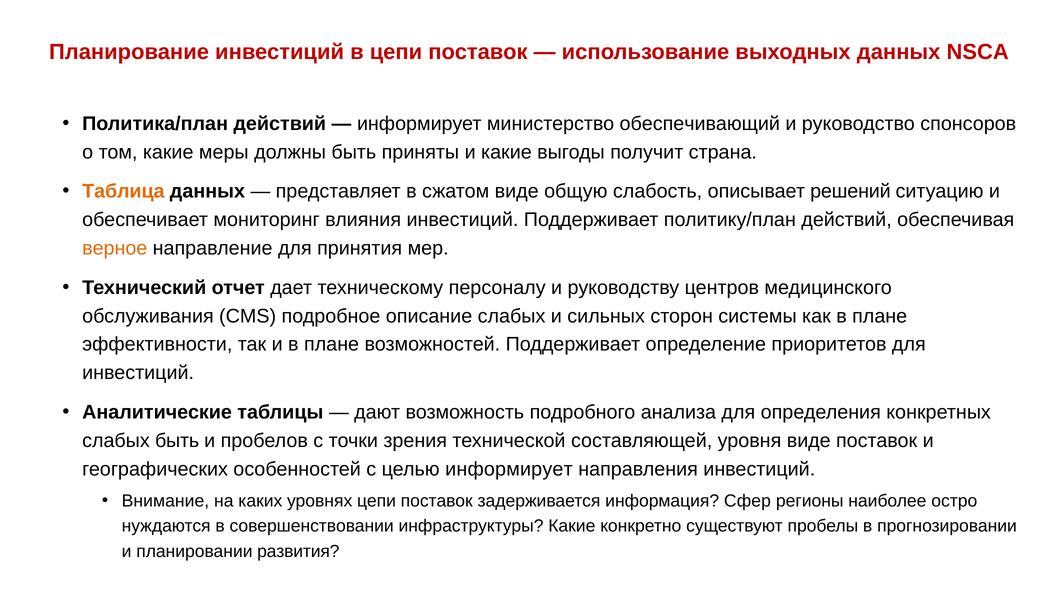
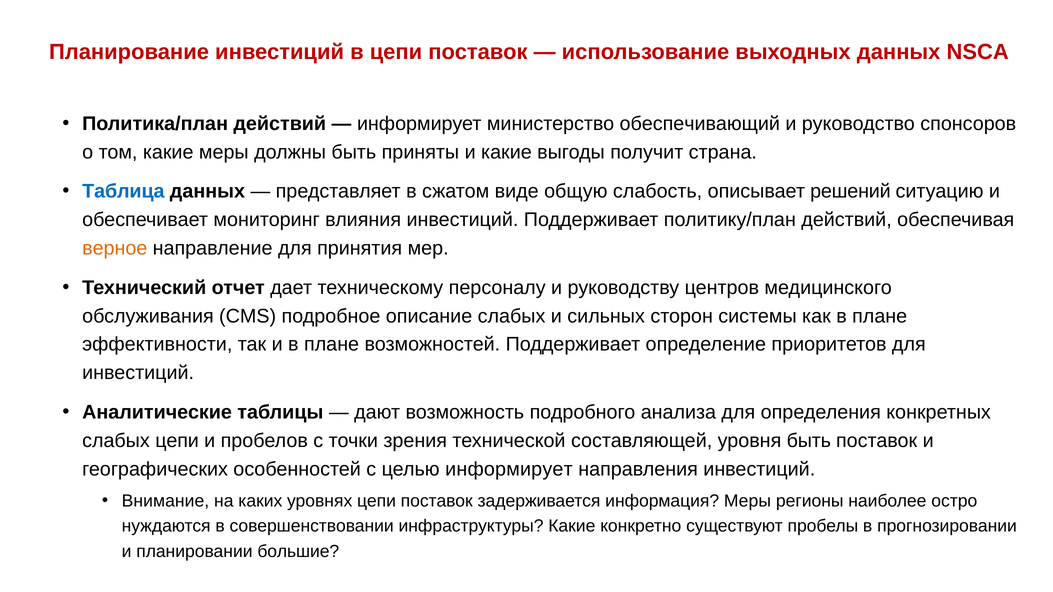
Таблица colour: orange -> blue (123, 192)
слабых быть: быть -> цепи (177, 441)
уровня виде: виде -> быть (809, 441)
информация Сфер: Сфер -> Меры (747, 501)
развития: развития -> большие (298, 552)
